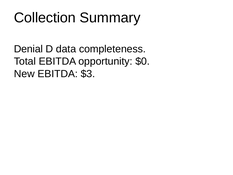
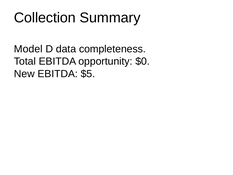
Denial: Denial -> Model (28, 49)
$3: $3 -> $5 (88, 74)
